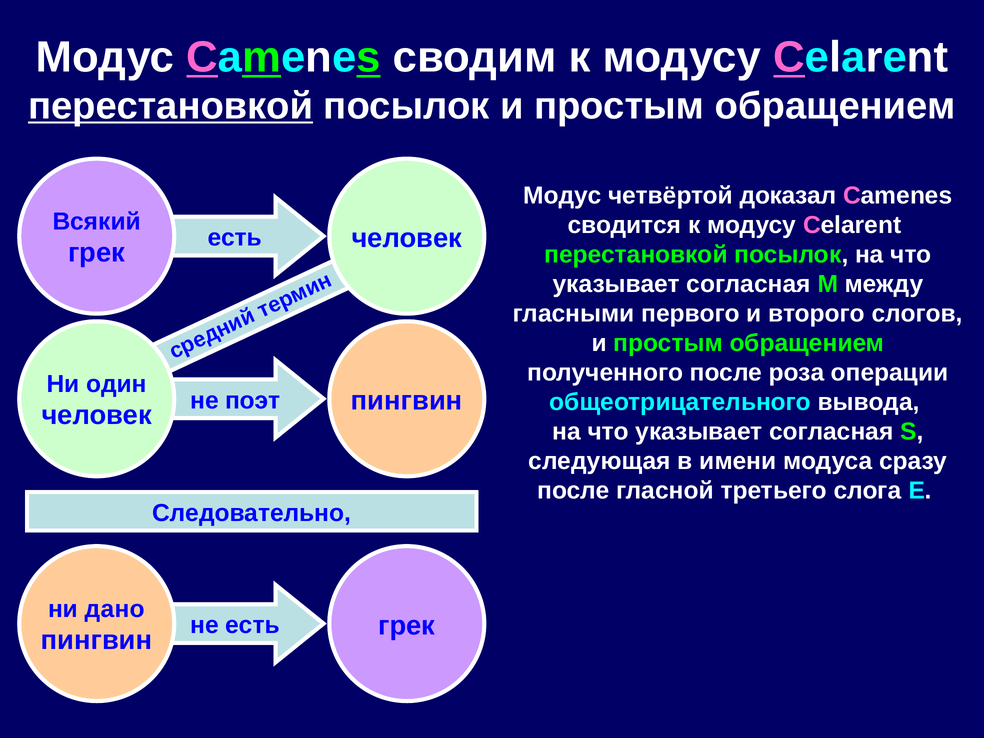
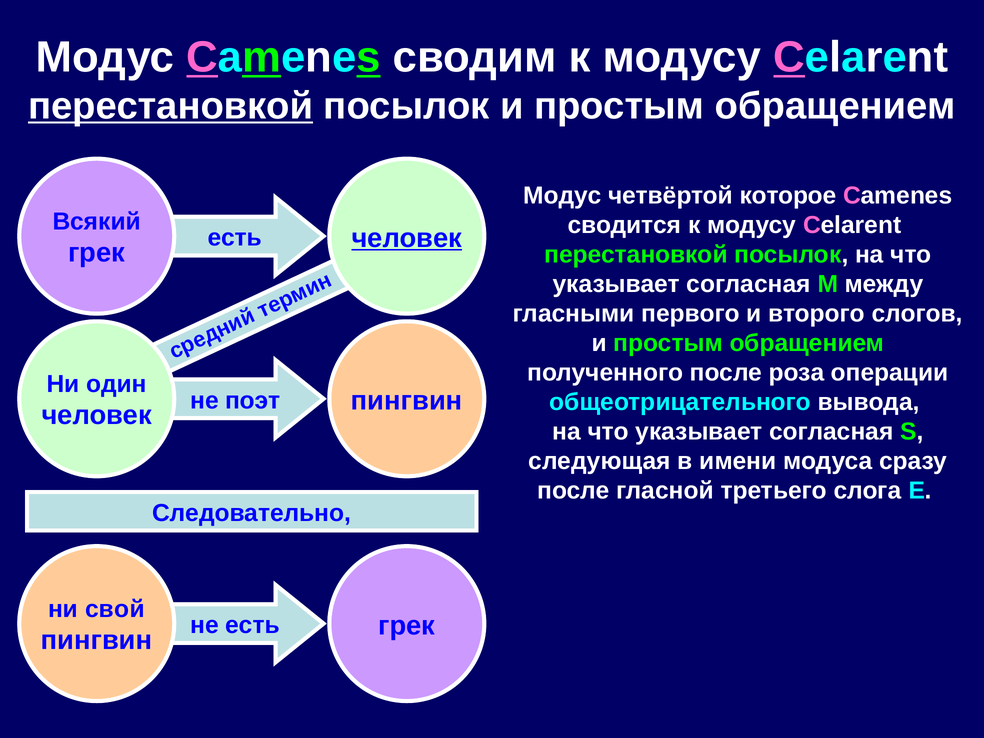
доказал: доказал -> которое (788, 196)
человек underline: none -> present (407, 238)
дано: дано -> свой (115, 609)
